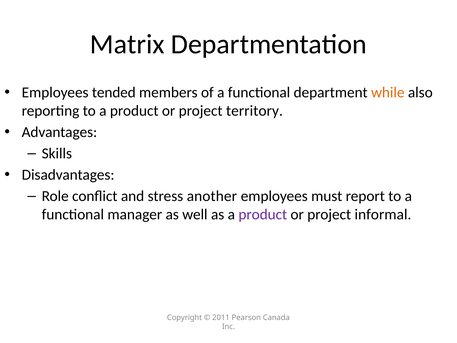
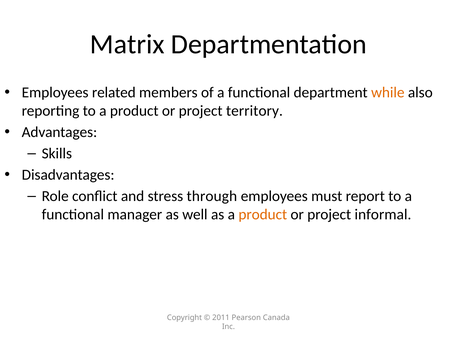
tended: tended -> related (114, 92)
another: another -> through (212, 196)
product colour: purple -> orange (263, 214)
